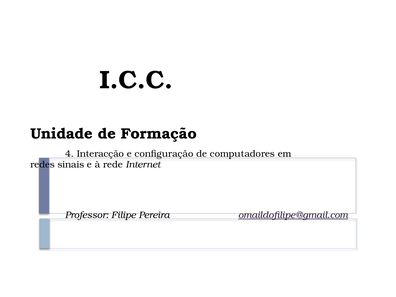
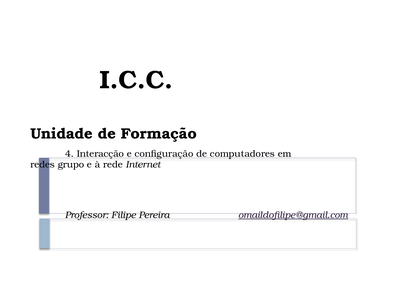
sinais: sinais -> grupo (71, 164)
